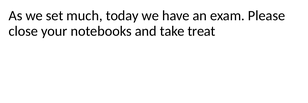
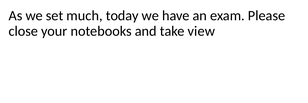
treat: treat -> view (201, 31)
